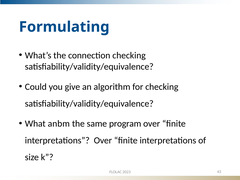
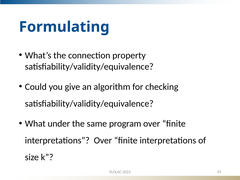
connection checking: checking -> property (129, 55)
anbm: anbm -> under (59, 124)
